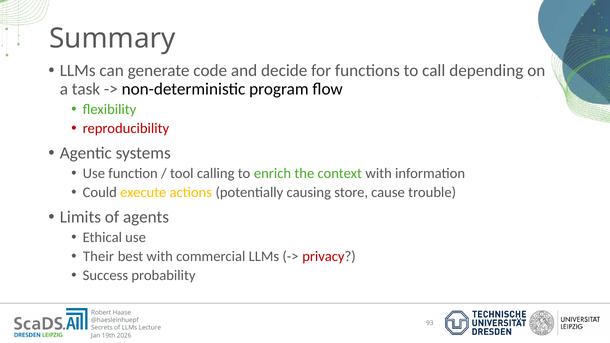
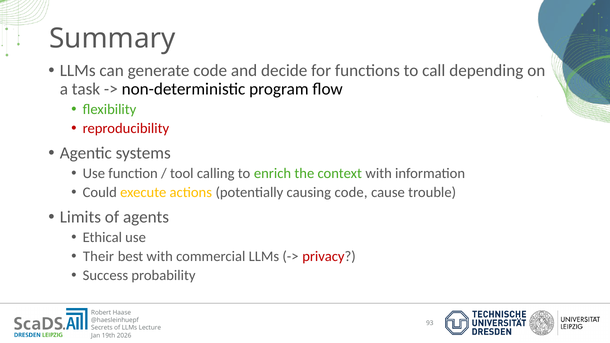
causing store: store -> code (351, 193)
